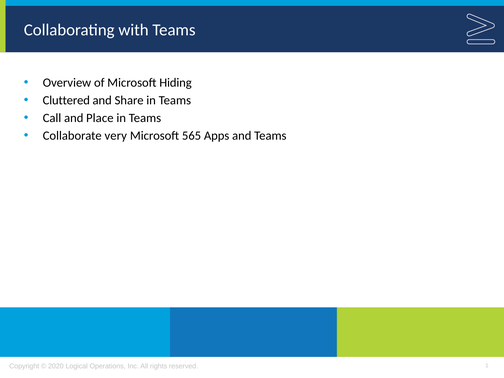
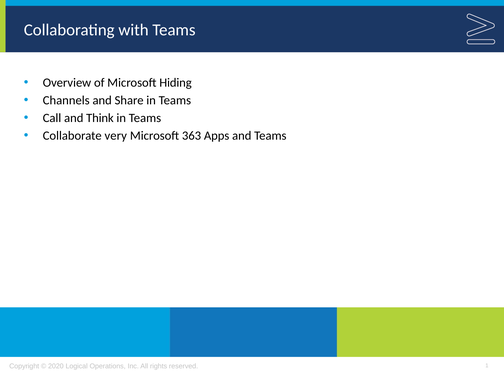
Cluttered: Cluttered -> Channels (66, 100)
Place: Place -> Think (100, 118)
565: 565 -> 363 (192, 136)
